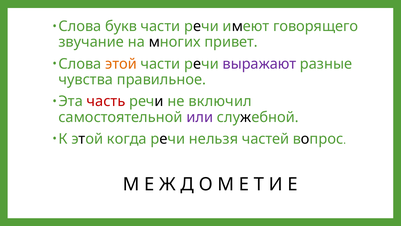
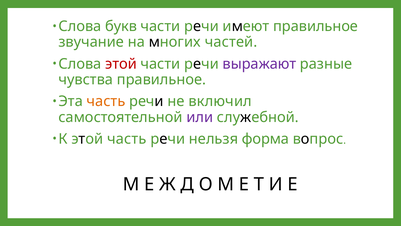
имеют говорящего: говорящего -> правильное (316, 26)
привет: привет -> частей (231, 42)
этой colour: orange -> red (121, 64)
часть colour: red -> orange (106, 101)
этой когда: когда -> часть (127, 139)
частей: частей -> форма (266, 139)
